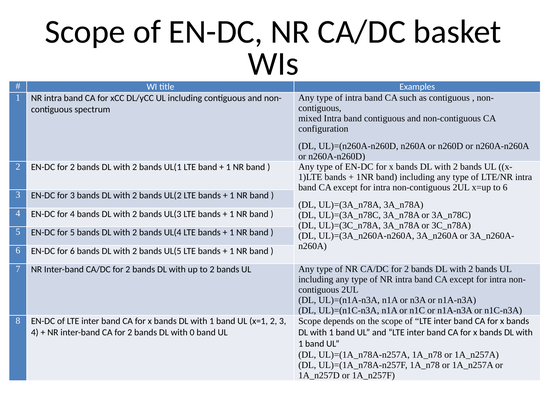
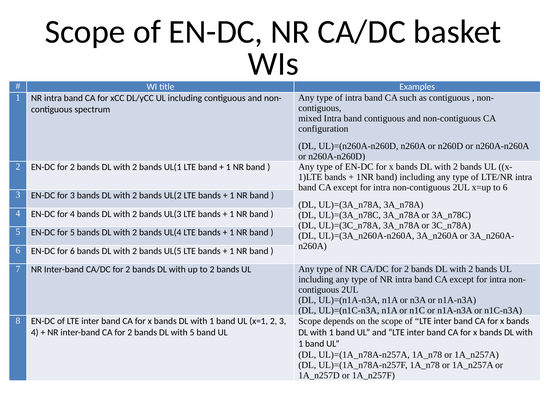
with 0: 0 -> 5 (192, 333)
